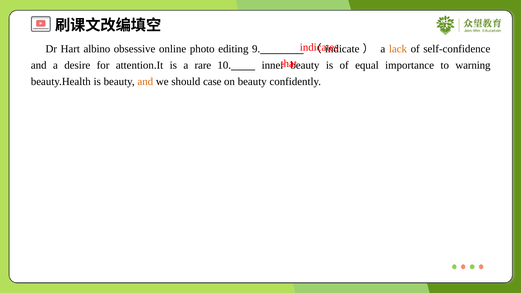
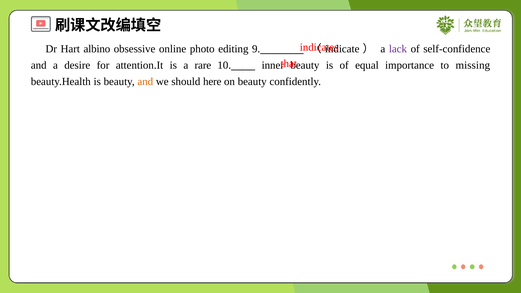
lack colour: orange -> purple (398, 49)
warning: warning -> missing (473, 65)
case: case -> here (212, 82)
